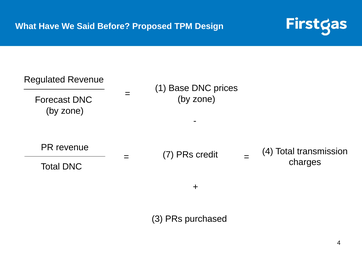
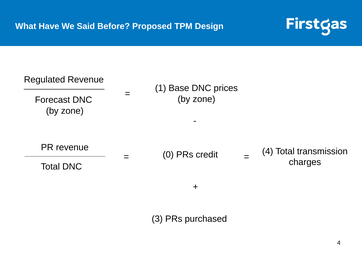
7: 7 -> 0 (168, 155)
